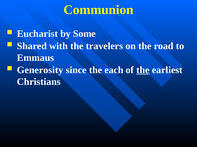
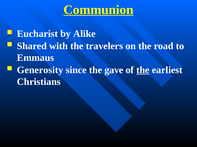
Communion underline: none -> present (98, 10)
Some: Some -> Alike (84, 34)
each: each -> gave (114, 70)
